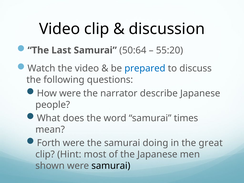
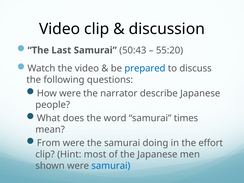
50:64: 50:64 -> 50:43 (133, 50)
Forth: Forth -> From (49, 143)
great: great -> effort (211, 143)
samurai colour: black -> blue (111, 166)
